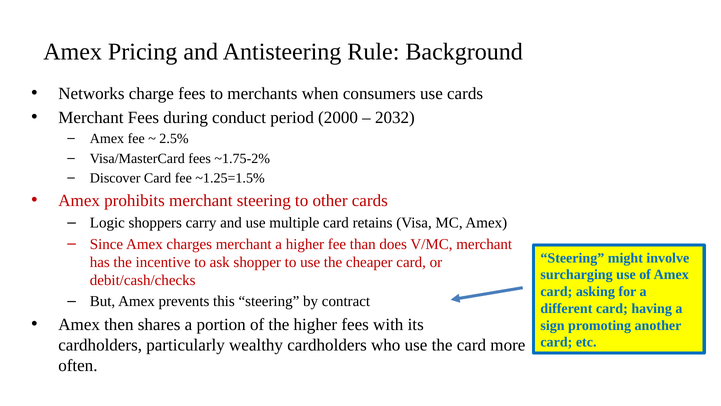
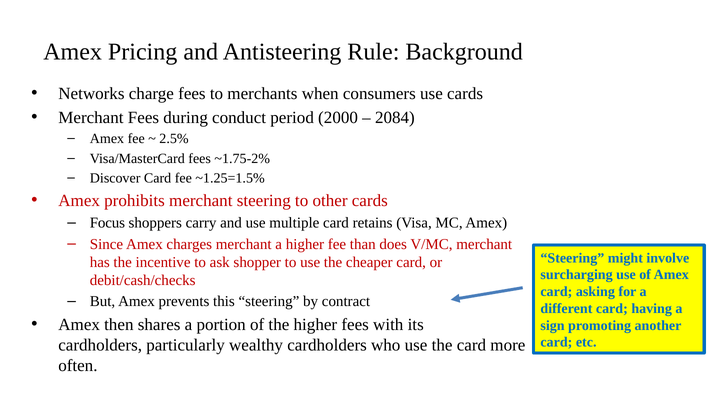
2032: 2032 -> 2084 (395, 117)
Logic: Logic -> Focus (107, 223)
